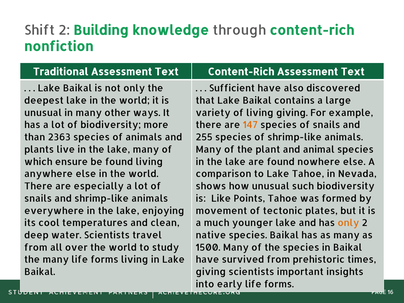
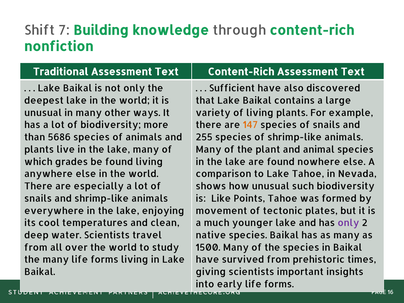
Shift 2: 2 -> 7 (64, 30)
living giving: giving -> plants (292, 113)
2363: 2363 -> 5686 (59, 137)
ensure: ensure -> grades (71, 162)
only colour: orange -> purple (348, 223)
